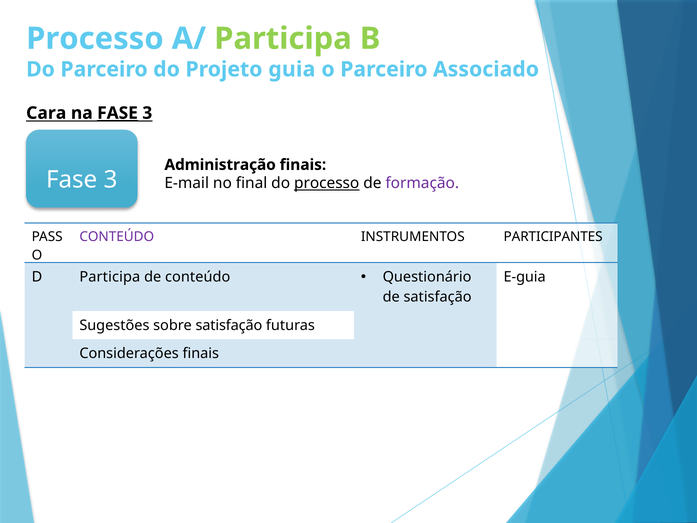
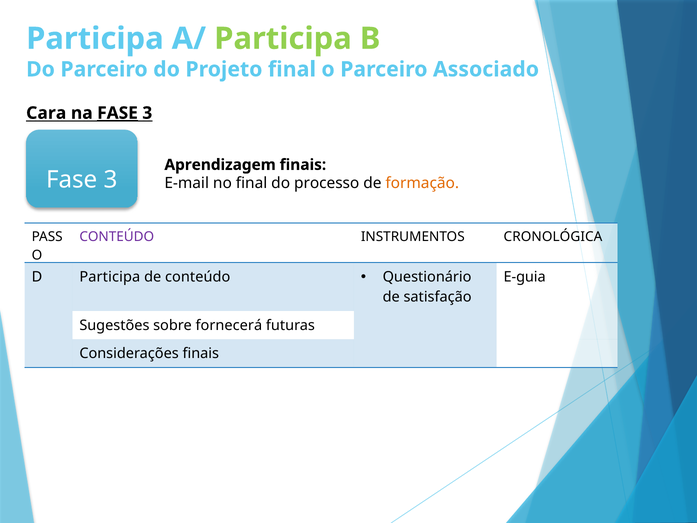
Processo: Processo -> Participa (95, 39)
Projeto guia: guia -> final (292, 69)
Administração: Administração -> Aprendizagem (220, 165)
processo underline: present -> none (327, 183)
formação colour: purple -> orange (422, 183)
PARTICIPANTES: PARTICIPANTES -> CRONOLÓGICA (553, 236)
sobre satisfação: satisfação -> fornecerá (229, 325)
